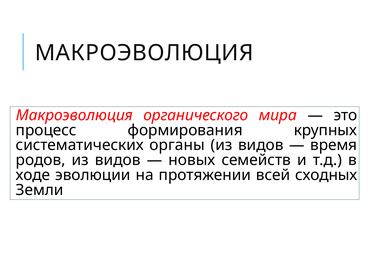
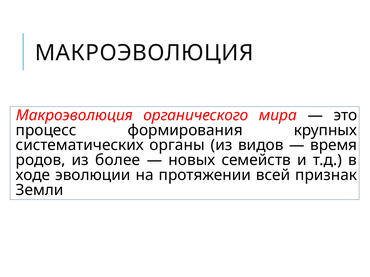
родов из видов: видов -> более (118, 160)
сходных: сходных -> признак (326, 175)
